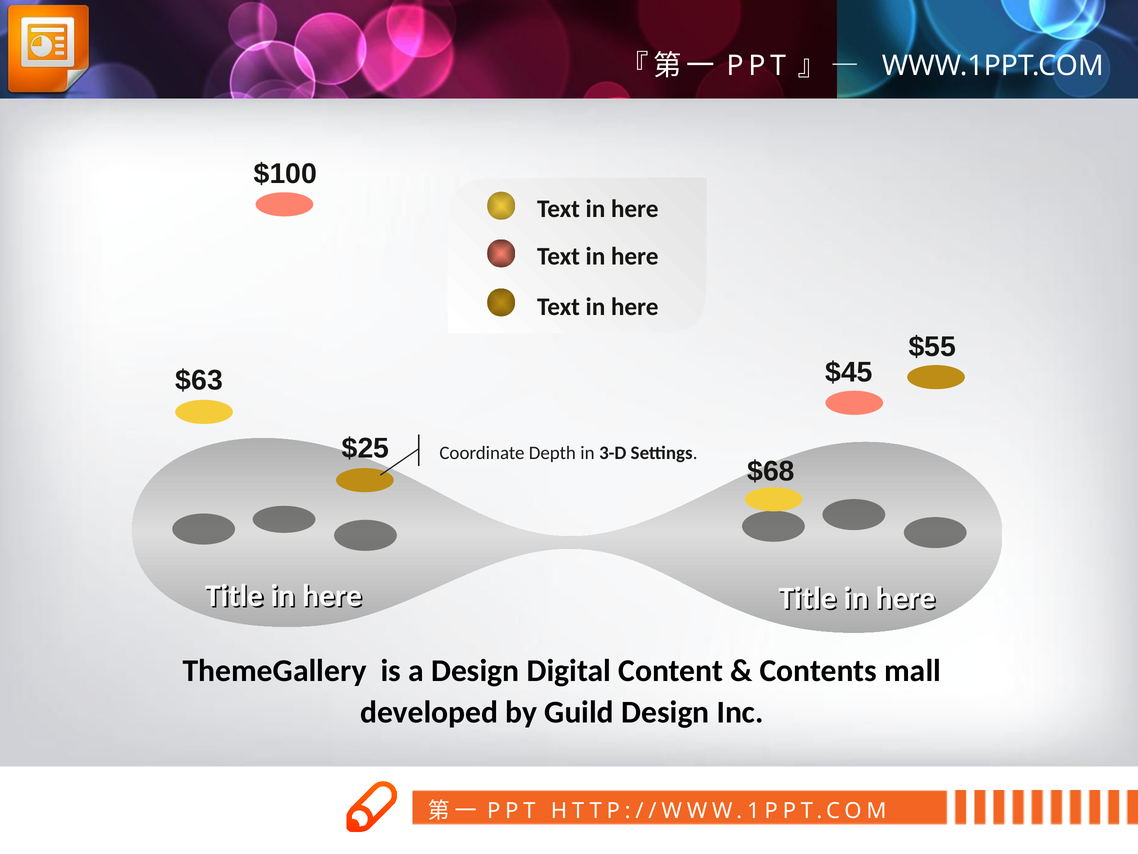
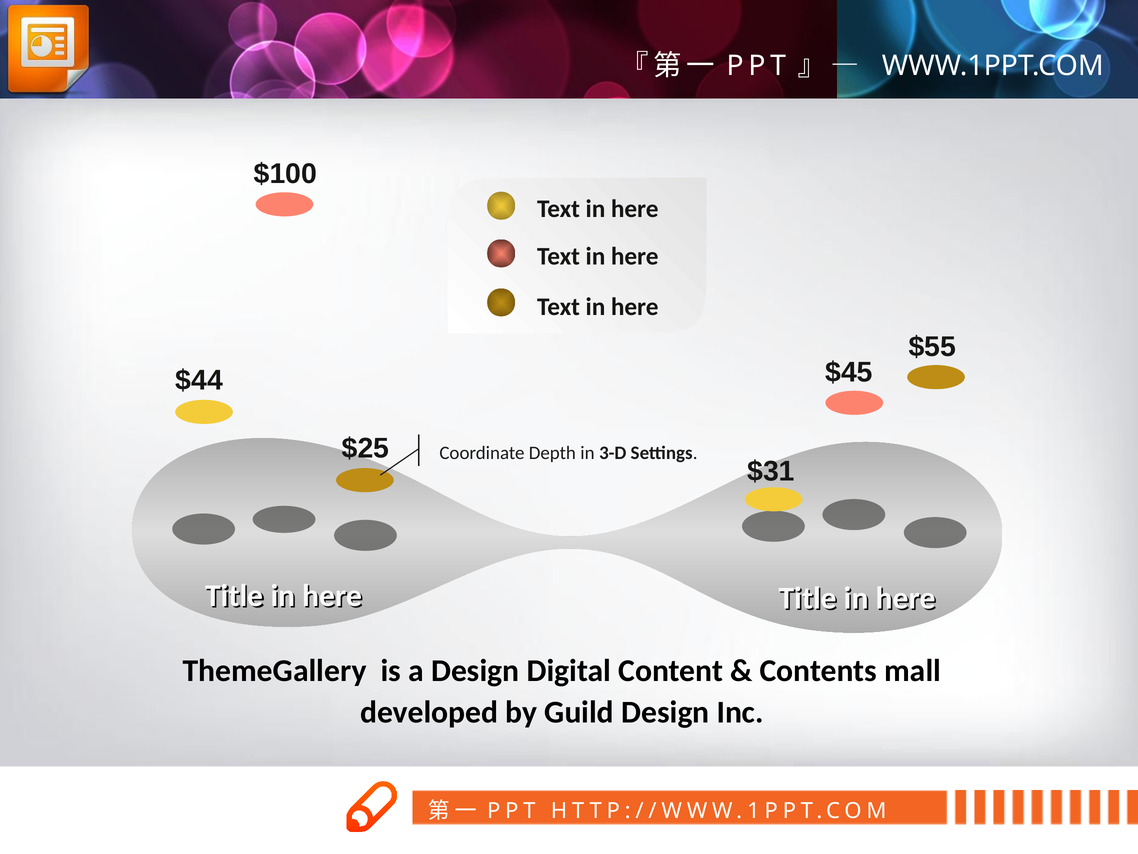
$63: $63 -> $44 (199, 380)
$68: $68 -> $31 (771, 471)
